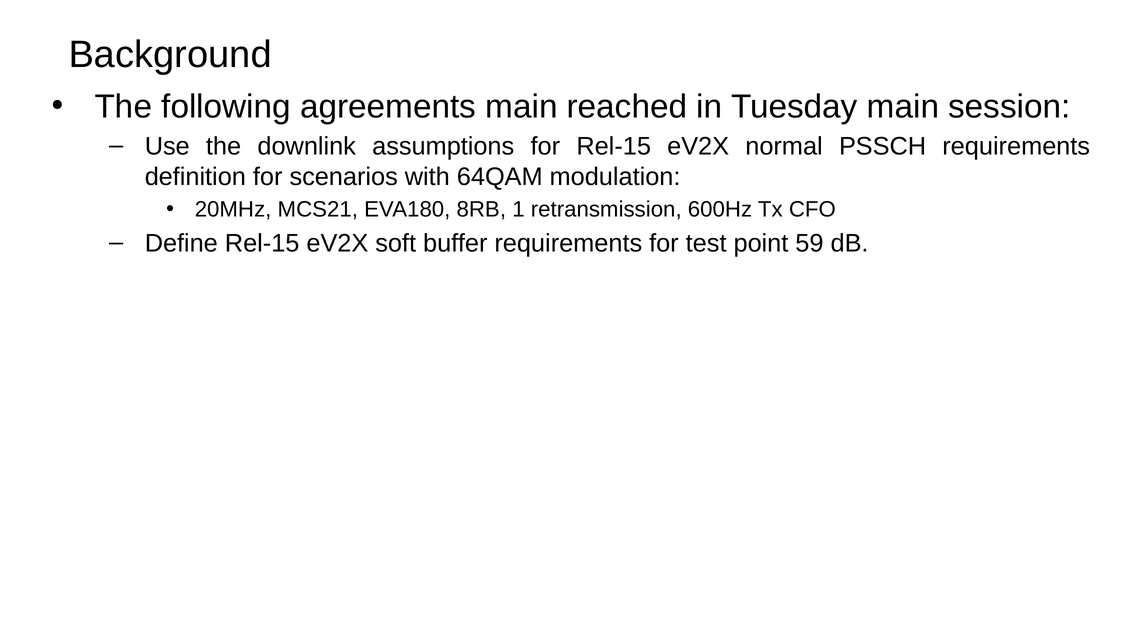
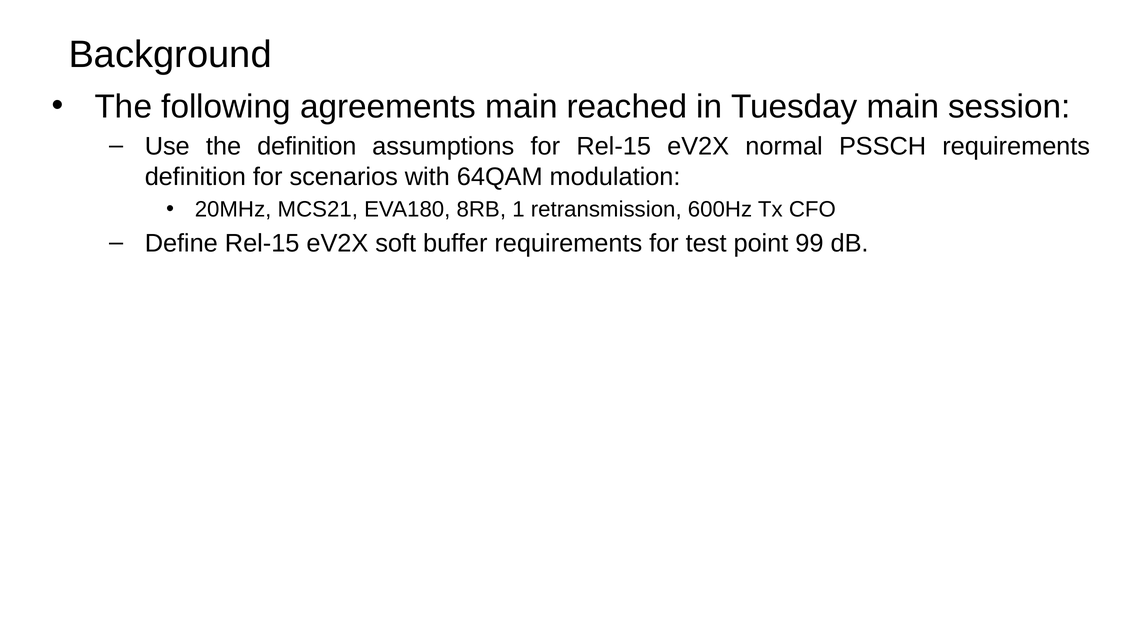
the downlink: downlink -> definition (307, 146)
59: 59 -> 99 (809, 243)
